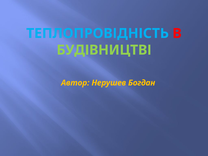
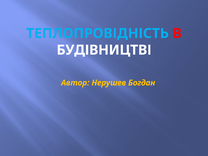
БУДІВНИЦТВІ colour: light green -> white (104, 50)
